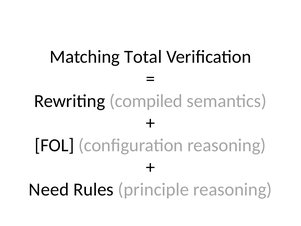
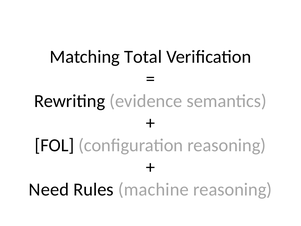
compiled: compiled -> evidence (146, 101)
principle: principle -> machine (153, 189)
